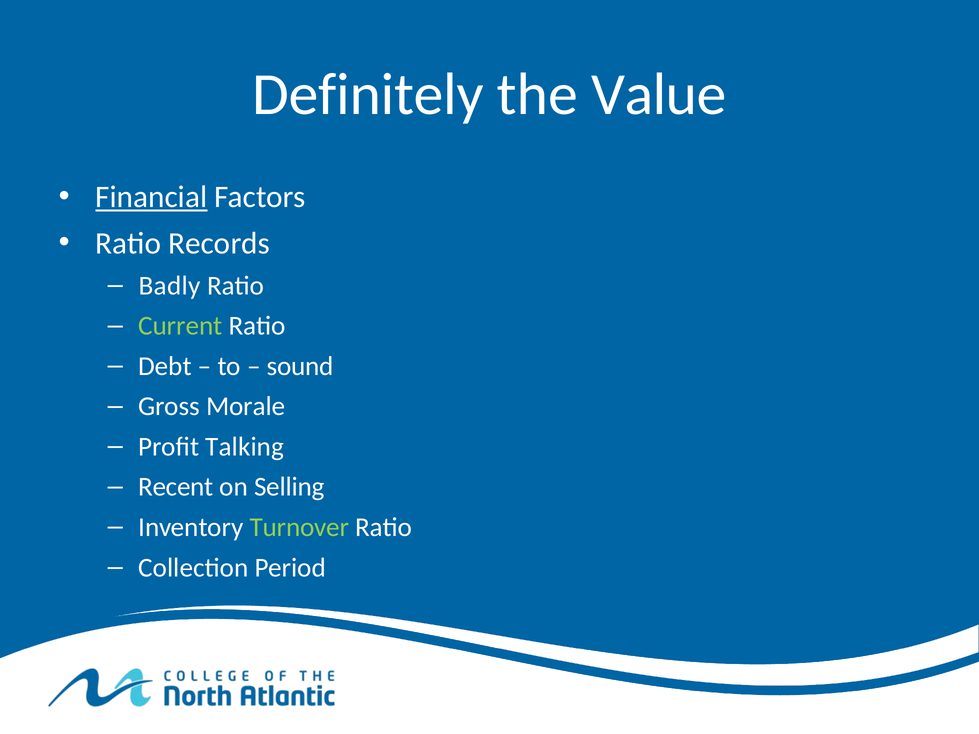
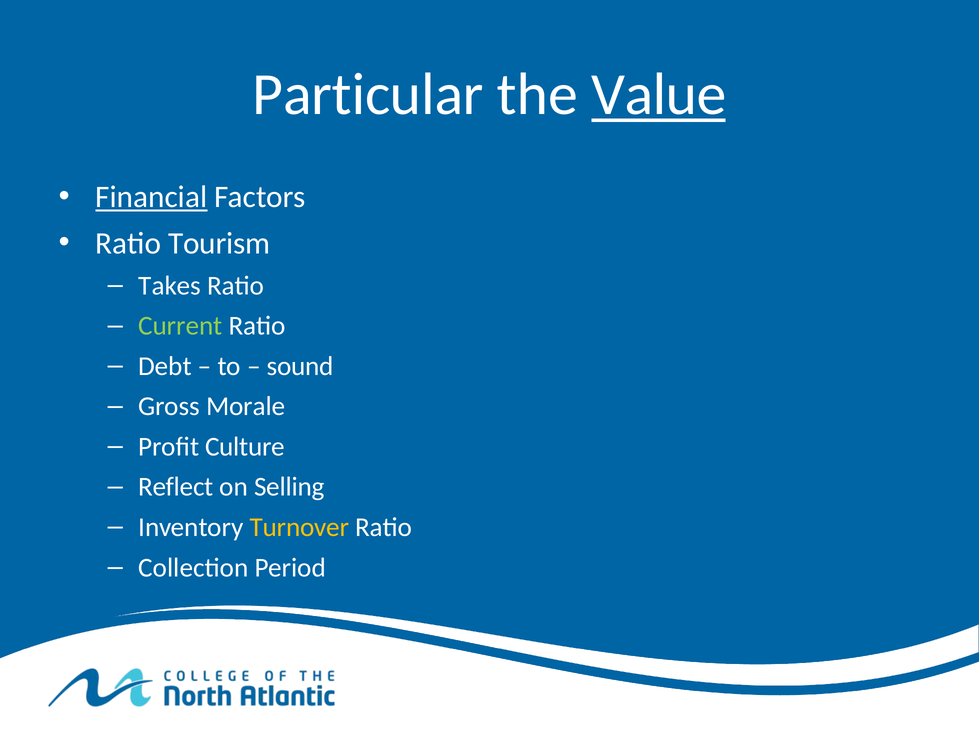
Definitely: Definitely -> Particular (368, 95)
Value underline: none -> present (659, 95)
Records: Records -> Tourism (219, 243)
Badly: Badly -> Takes (170, 286)
Talking: Talking -> Culture (245, 447)
Recent: Recent -> Reflect (176, 487)
Turnover colour: light green -> yellow (300, 527)
